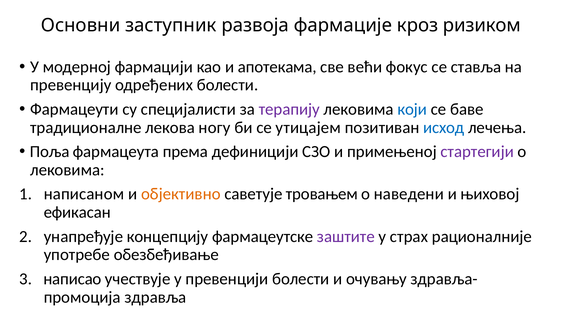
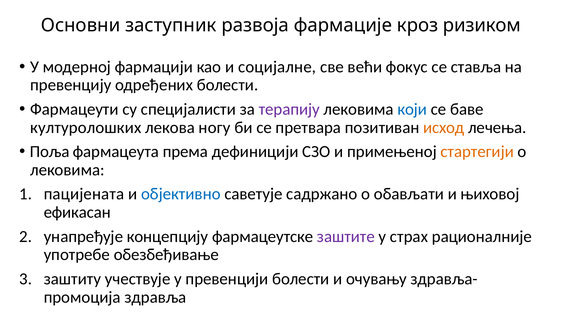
апотекама: апотекама -> социјалне (277, 67)
традиционалне: традиционалне -> културолошких (86, 127)
утицајем: утицајем -> претвара (308, 127)
исход colour: blue -> orange (444, 127)
стартегији colour: purple -> orange (477, 152)
написаном: написаном -> пацијената (84, 194)
објективно colour: orange -> blue (181, 194)
тровањем: тровањем -> садржано (322, 194)
наведени: наведени -> обављати (409, 194)
написао: написао -> заштиту (72, 279)
